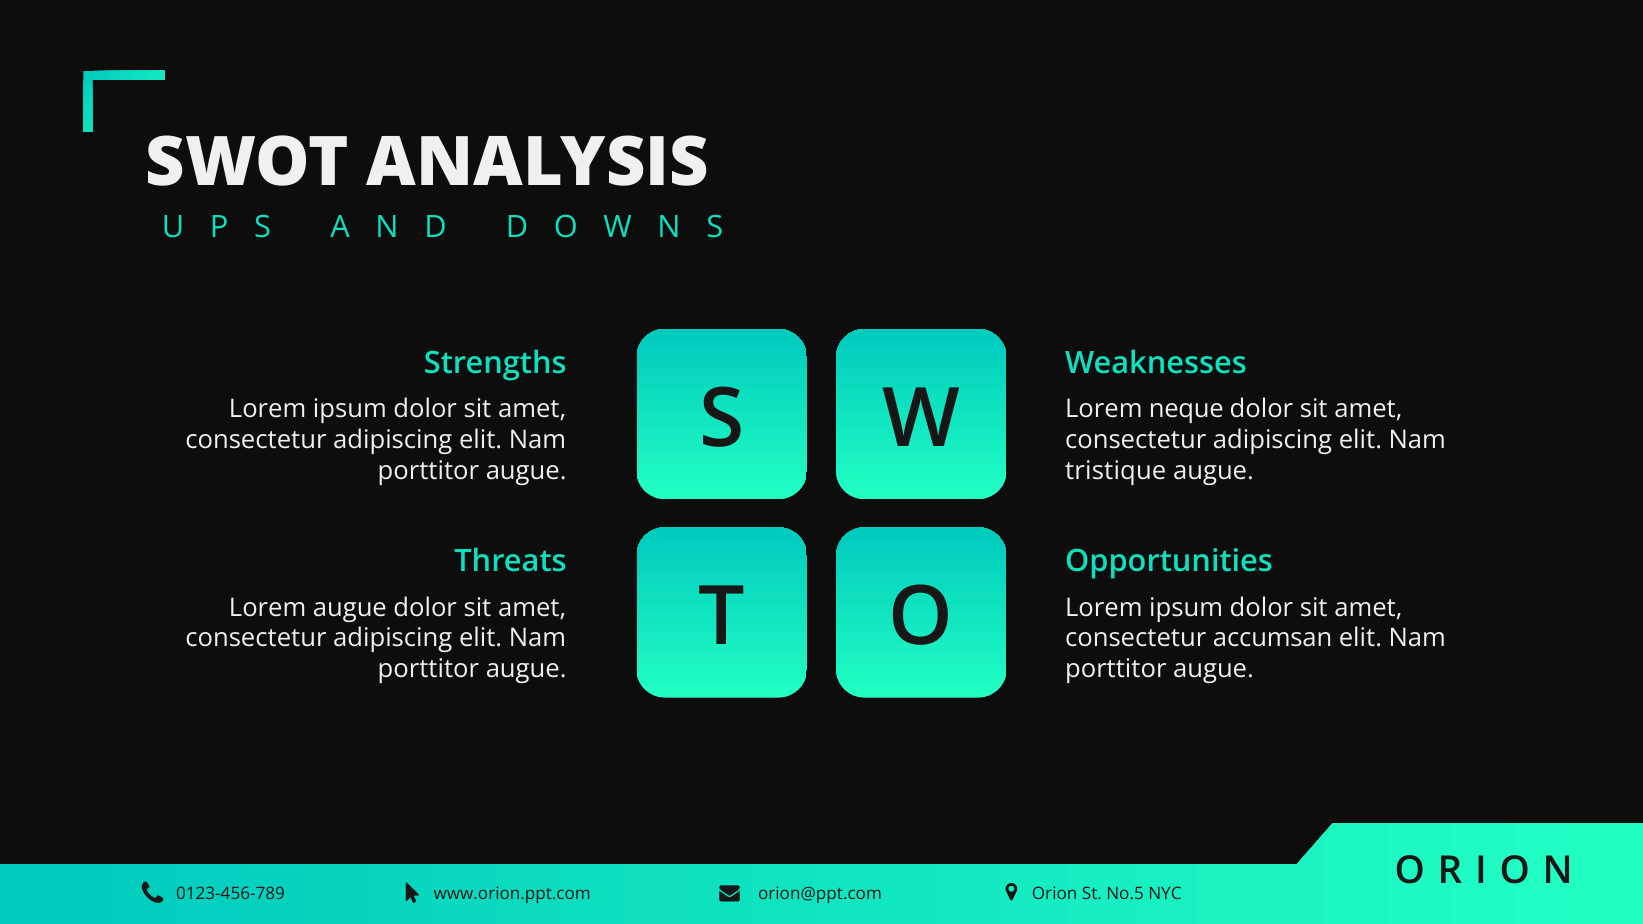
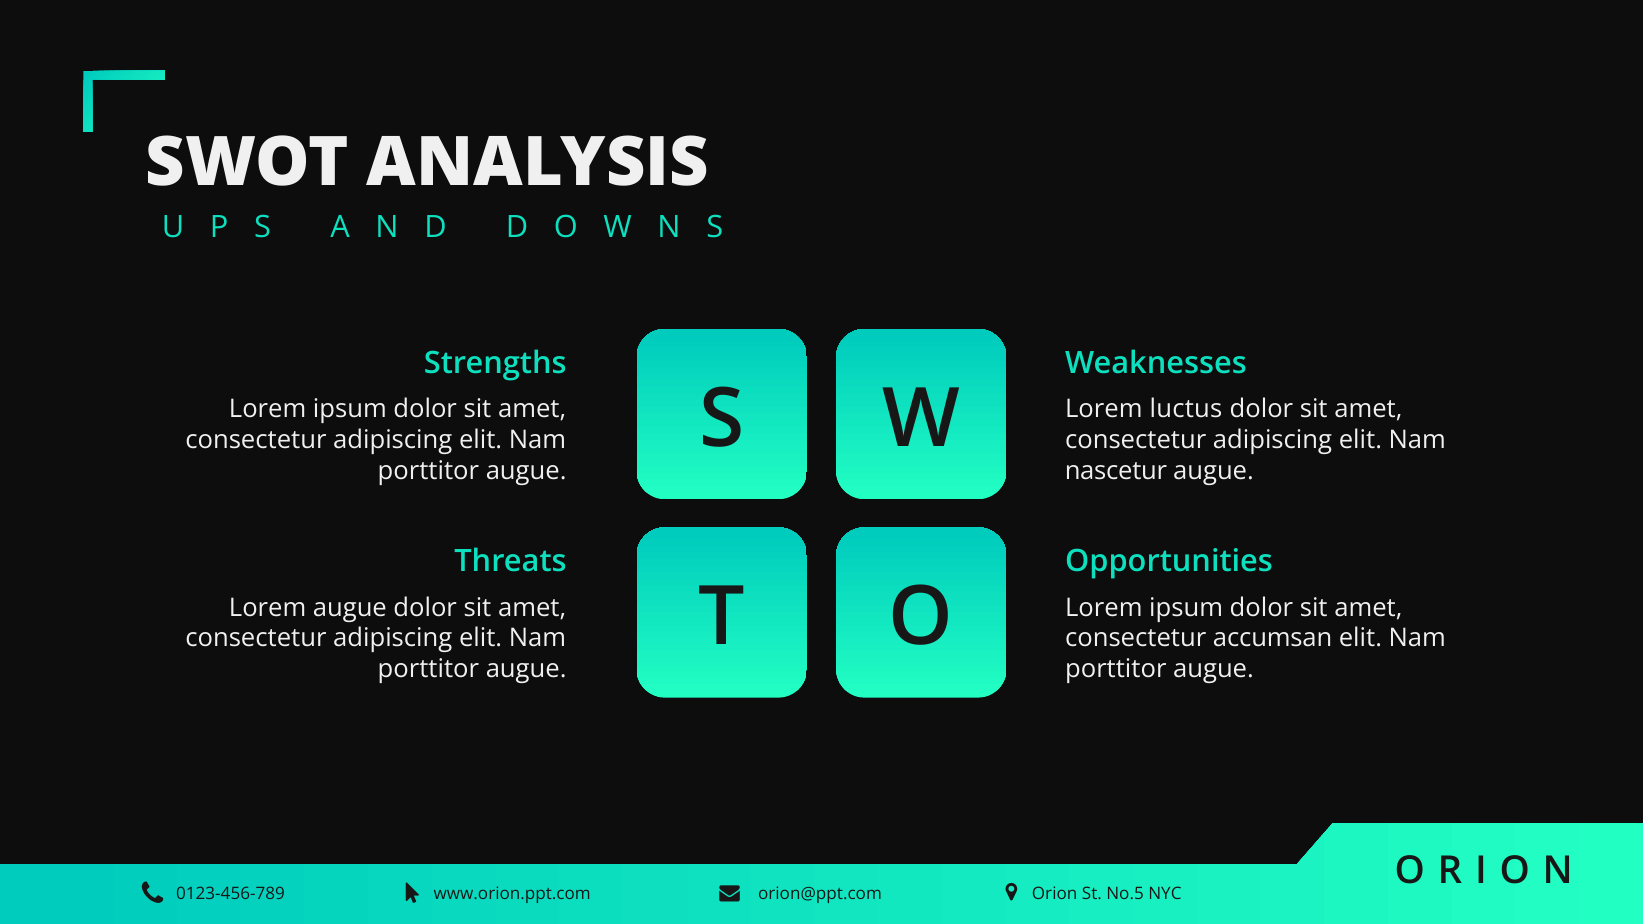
neque: neque -> luctus (1186, 409)
tristique: tristique -> nascetur (1116, 471)
